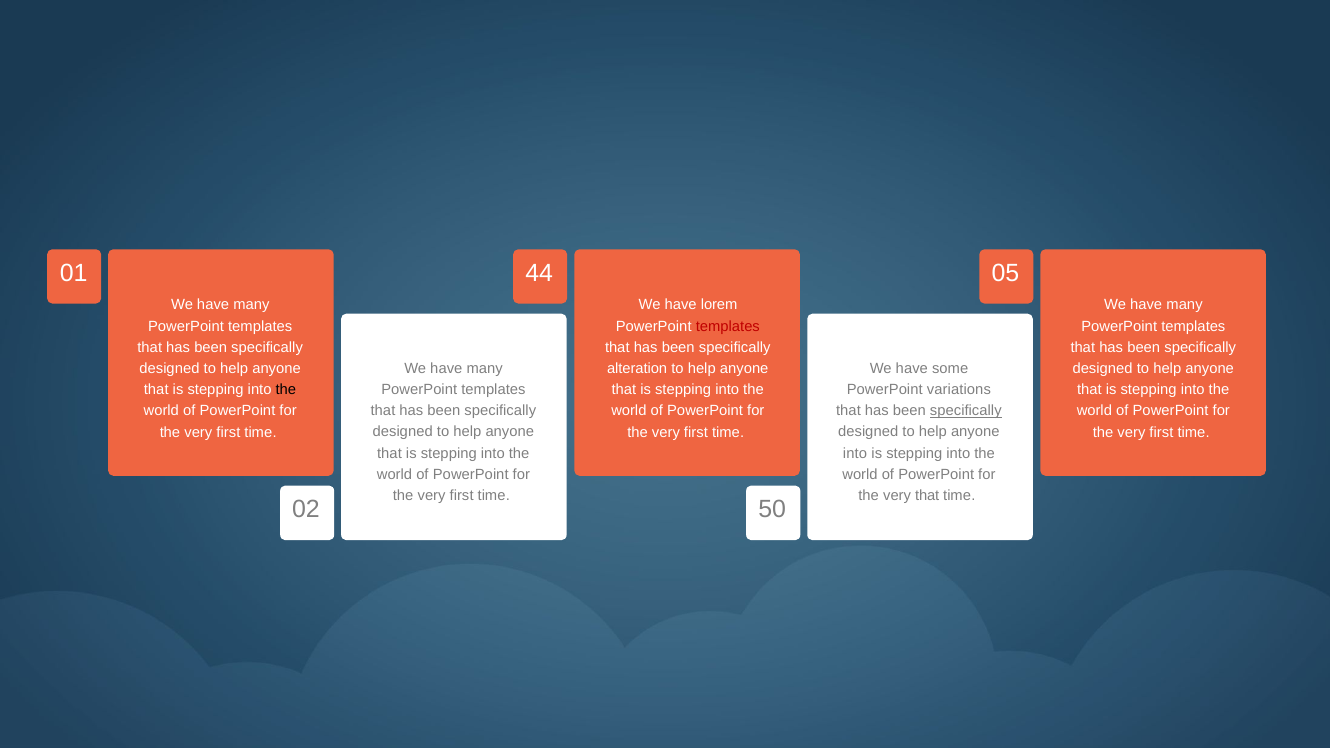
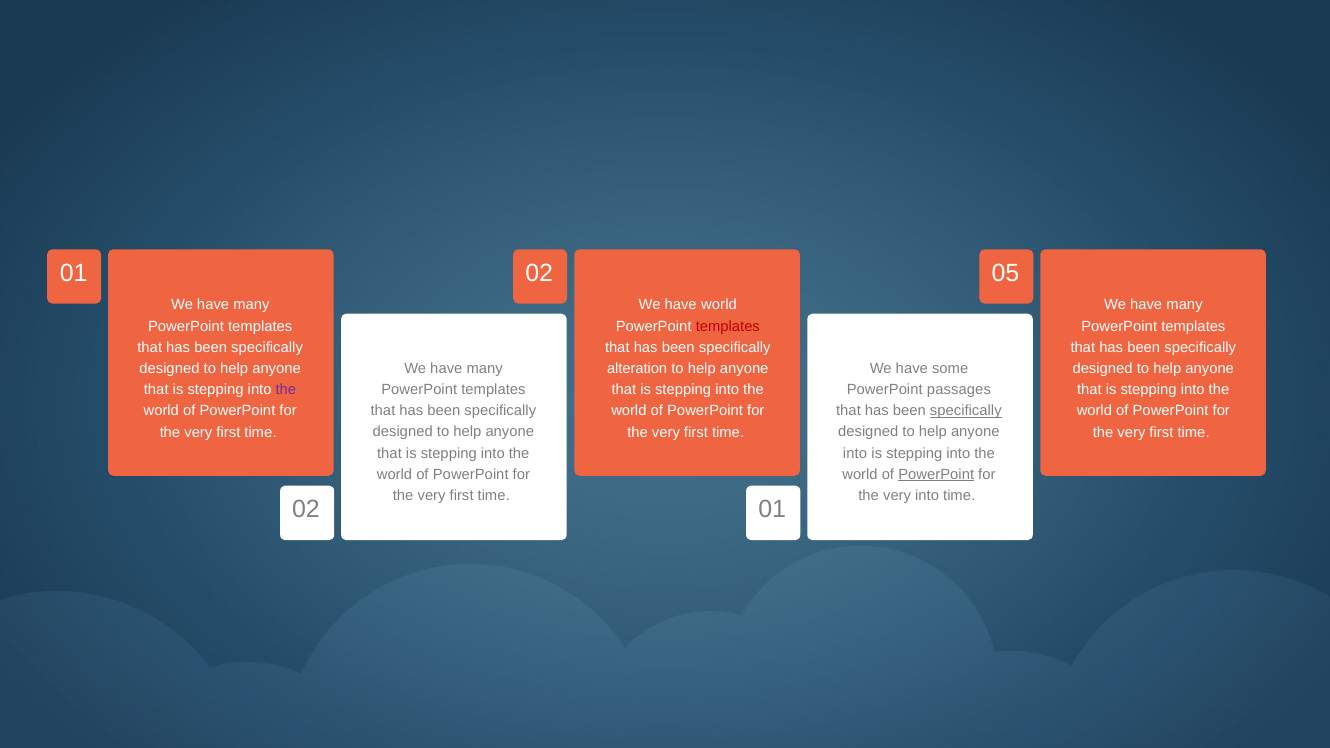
01 44: 44 -> 02 (539, 273)
have lorem: lorem -> world (719, 305)
variations: variations -> passages (959, 390)
the colour: black -> purple (286, 390)
PowerPoint underline: none -> present (936, 475)
very that: that -> into (927, 496)
02 50: 50 -> 01 (772, 510)
